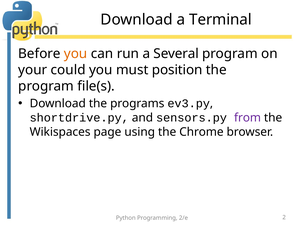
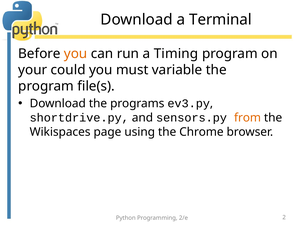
Several: Several -> Timing (176, 54)
position: position -> variable (177, 70)
from colour: purple -> orange (248, 118)
